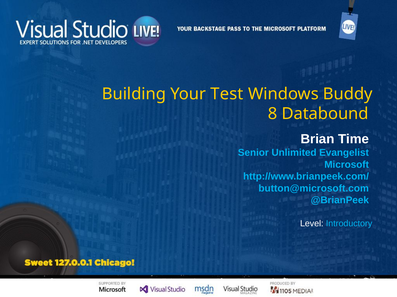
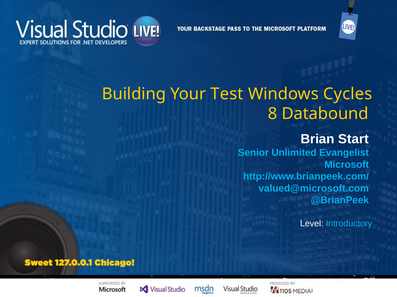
Buddy: Buddy -> Cycles (348, 94)
Time: Time -> Start (353, 139)
button@microsoft.com: button@microsoft.com -> valued@microsoft.com (314, 189)
